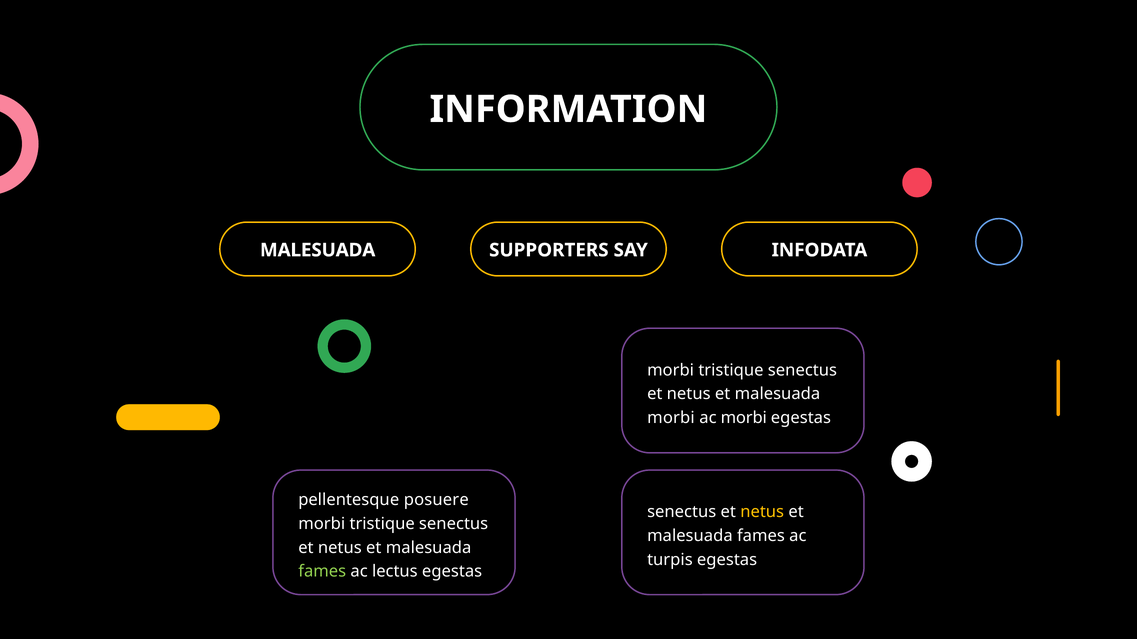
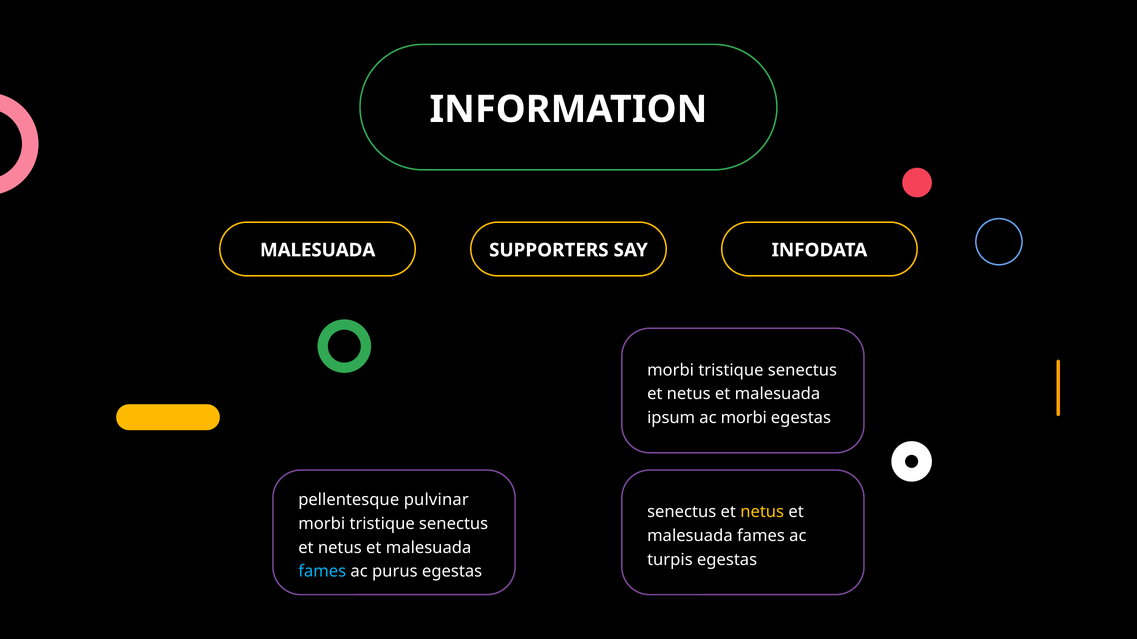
morbi: morbi -> ipsum (671, 418)
posuere: posuere -> pulvinar (436, 500)
fames colour: light green -> light blue (322, 572)
lectus: lectus -> purus (395, 572)
